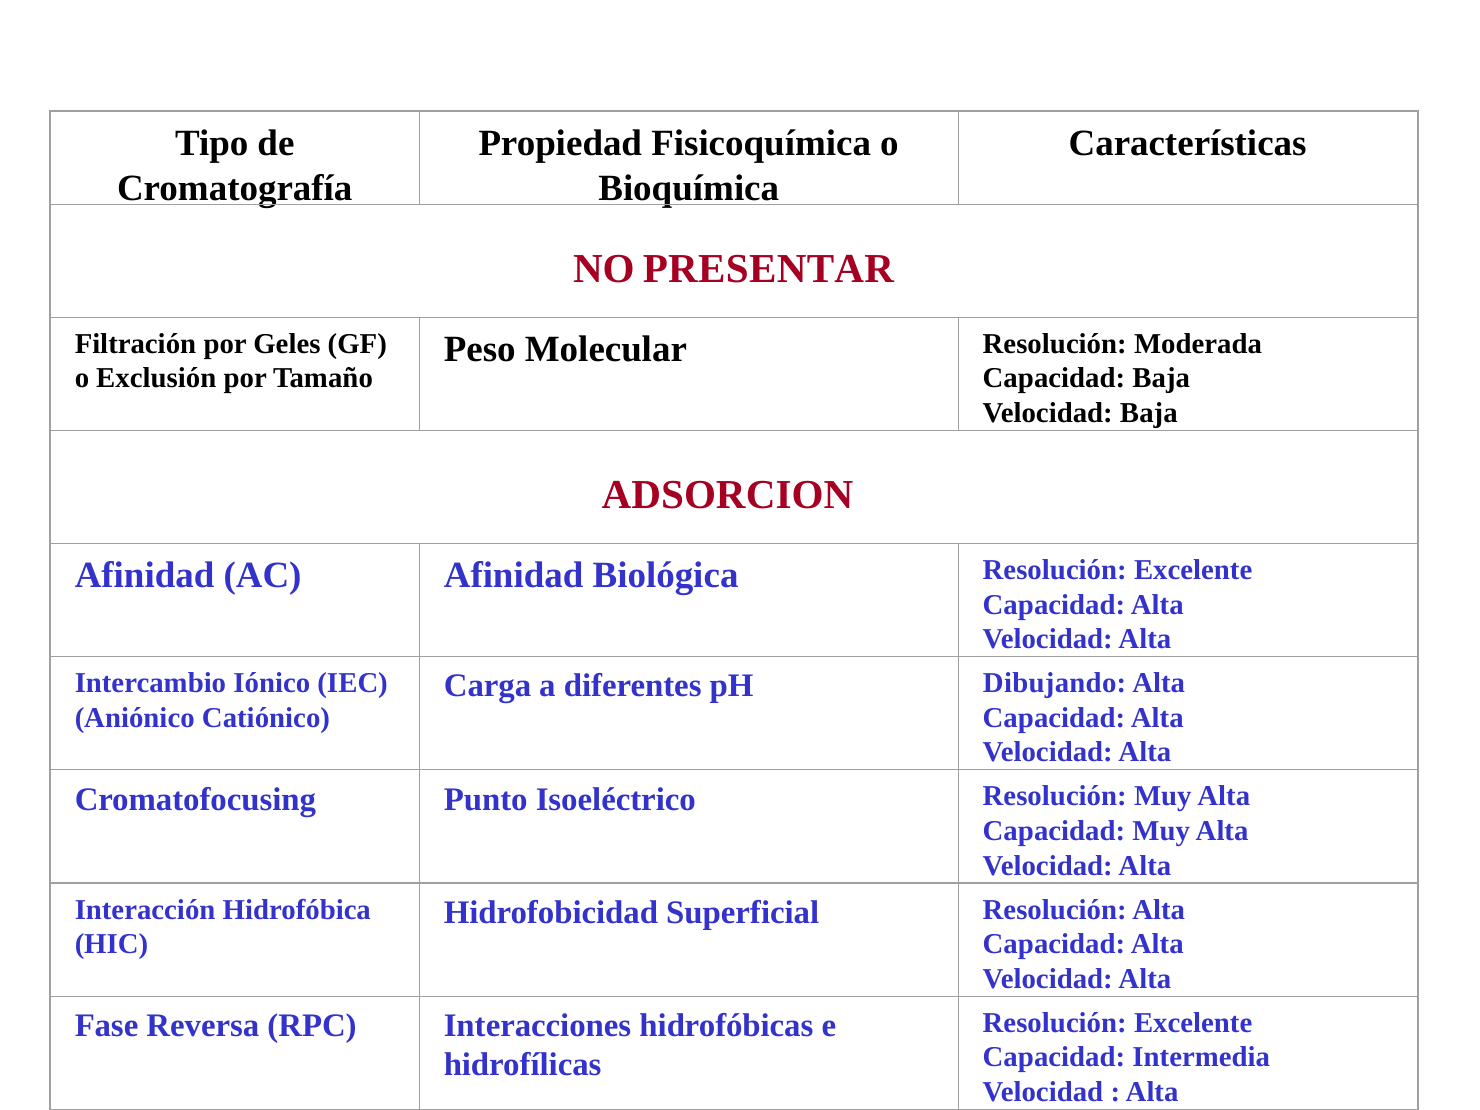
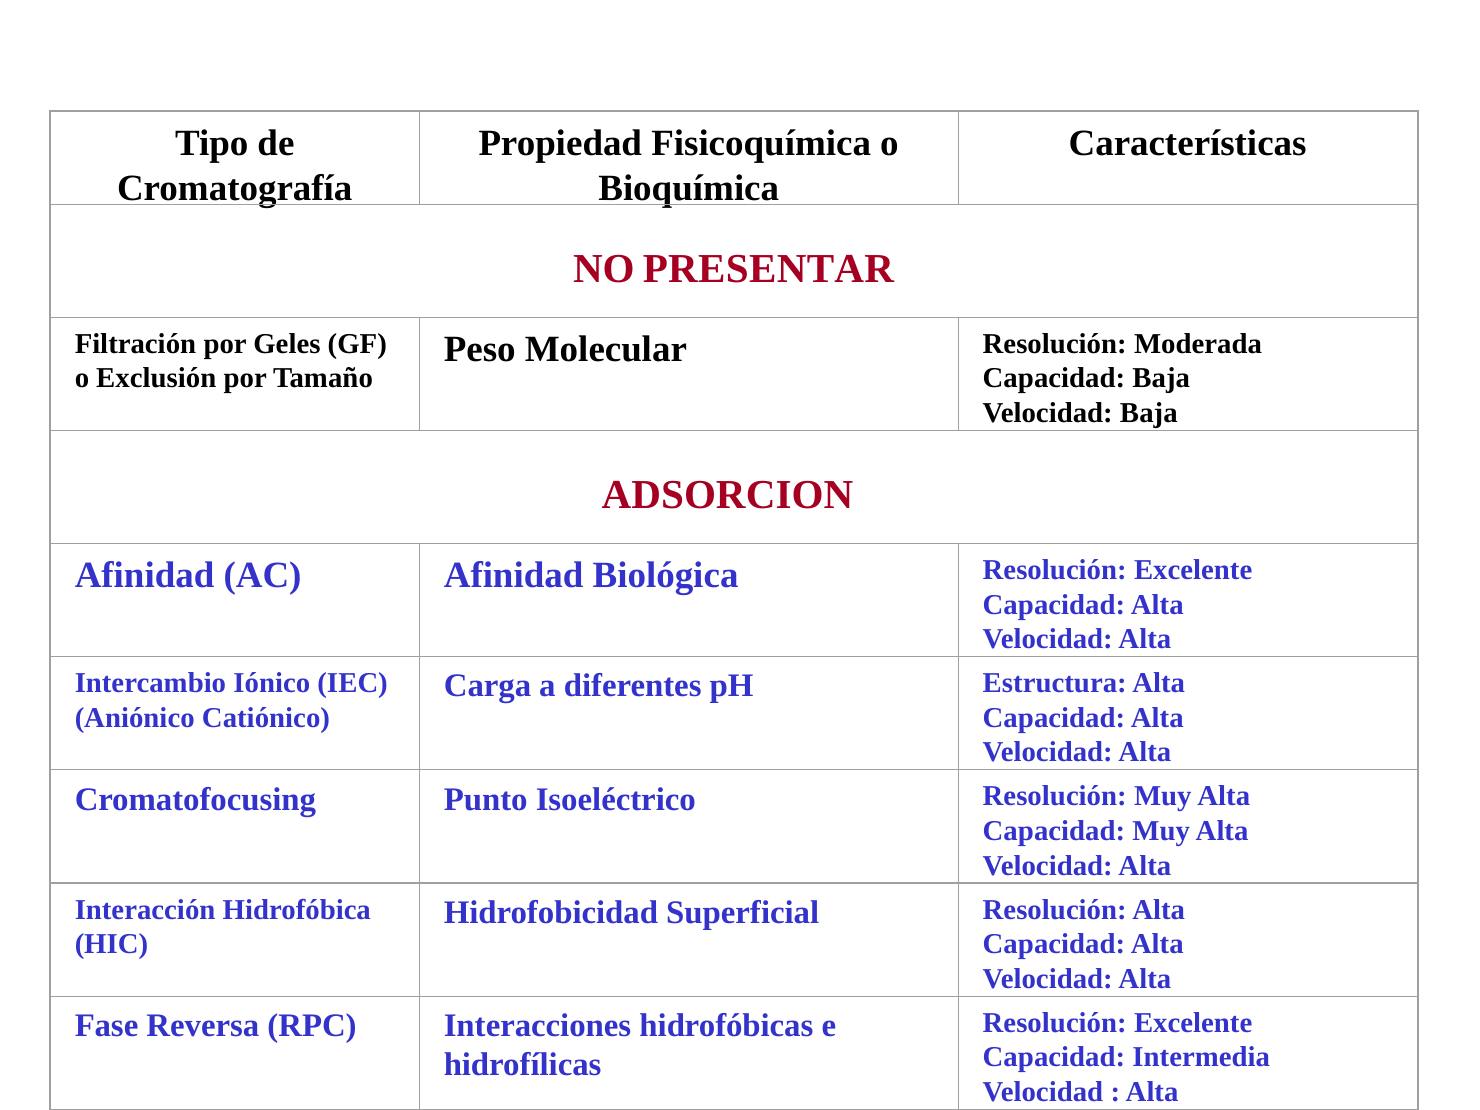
Dibujando: Dibujando -> Estructura (1055, 683)
